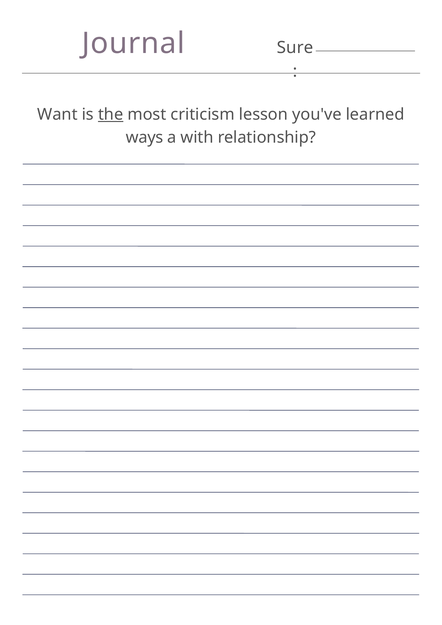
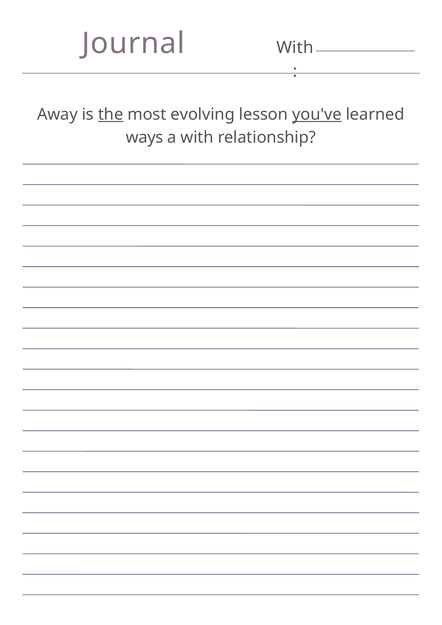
Sure: Sure -> With (295, 48)
Want: Want -> Away (57, 115)
criticism: criticism -> evolving (203, 115)
you've underline: none -> present (317, 115)
